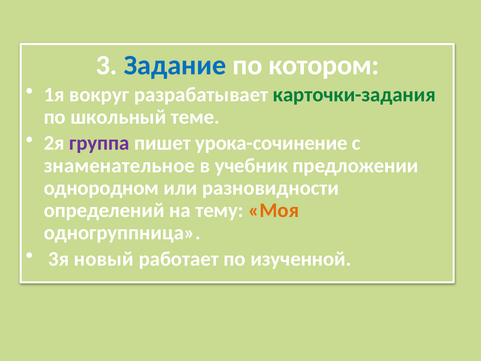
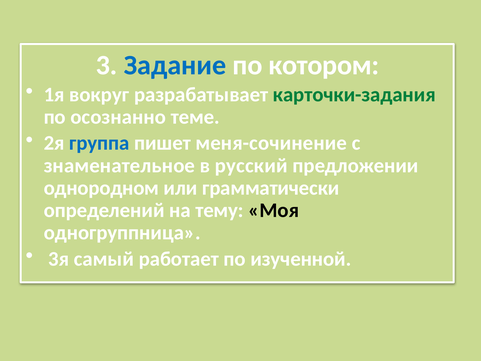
школьный: школьный -> осознанно (118, 117)
группа colour: purple -> blue (99, 143)
урока-сочинение: урока-сочинение -> меня-сочинение (271, 143)
учебник: учебник -> русский (251, 165)
разновидности: разновидности -> грамматически (271, 188)
Моя colour: orange -> black (274, 210)
новый: новый -> самый (104, 259)
